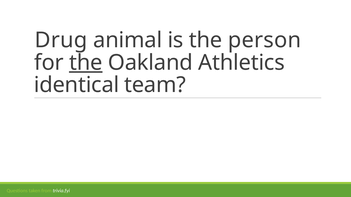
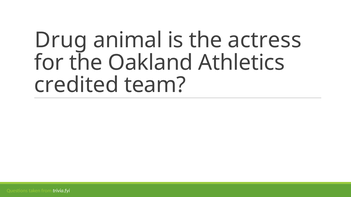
person: person -> actress (265, 40)
the underline: present -> none (86, 63)
identical: identical -> credited (76, 85)
